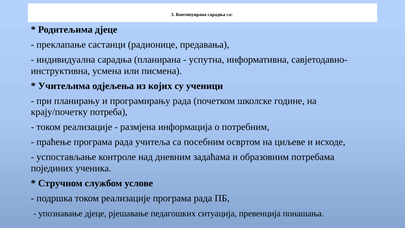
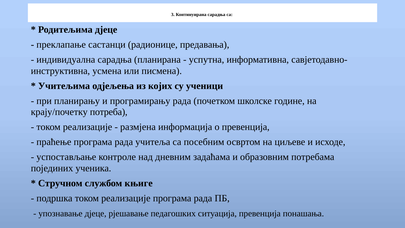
о потребним: потребним -> превенција (246, 127)
услове: услове -> књиге (139, 183)
